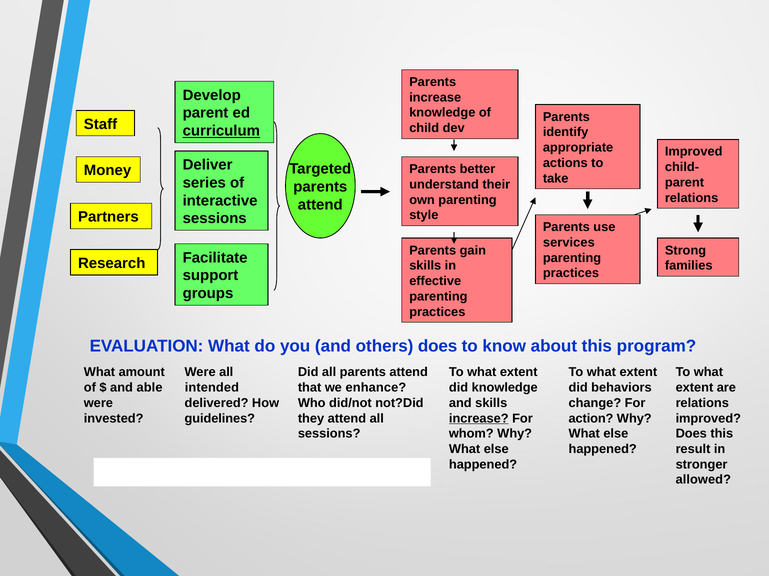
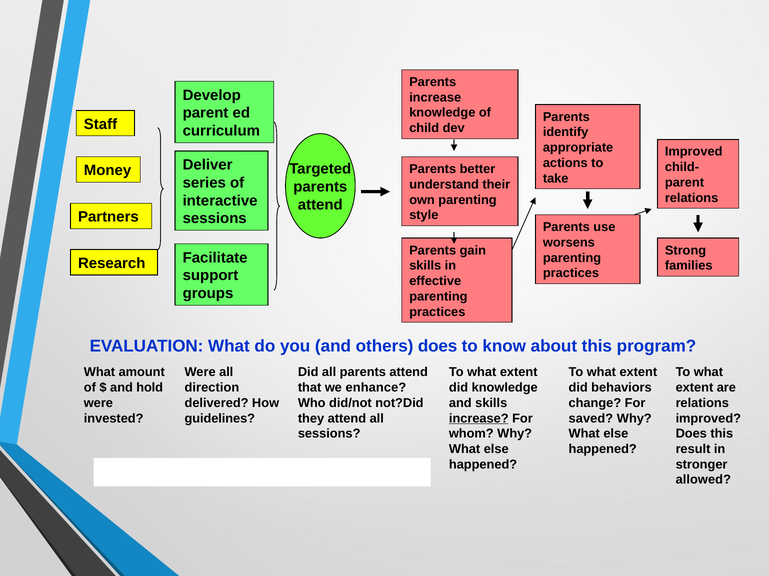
curriculum underline: present -> none (221, 131)
services: services -> worsens (569, 243)
able: able -> hold (150, 388)
intended: intended -> direction (212, 388)
action: action -> saved (591, 419)
